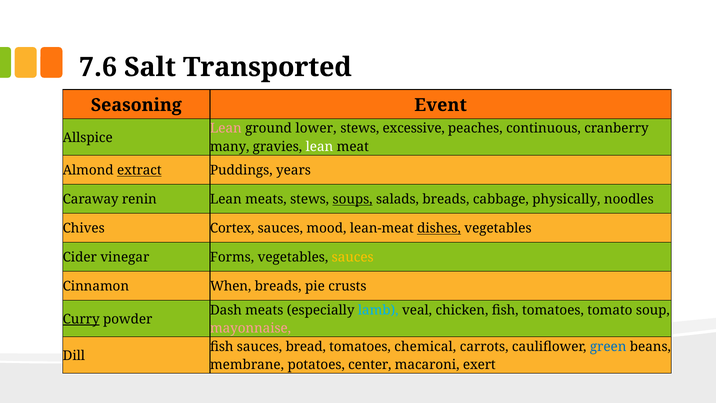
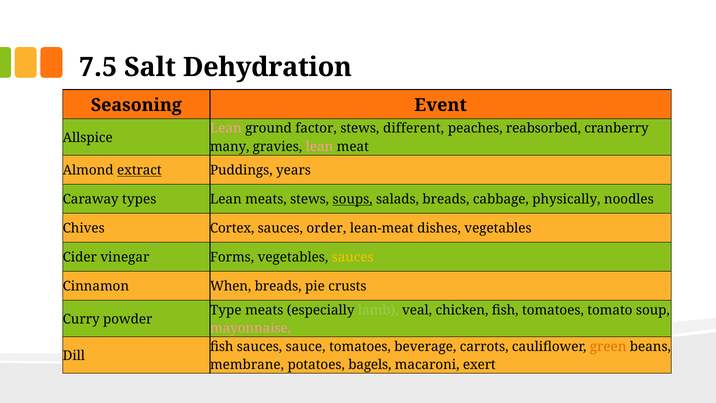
7.6: 7.6 -> 7.5 (98, 67)
Transported: Transported -> Dehydration (267, 67)
lower: lower -> factor (316, 128)
excessive: excessive -> different (414, 128)
continuous: continuous -> reabsorbed (544, 128)
lean colour: white -> pink (319, 147)
renin: renin -> types (139, 199)
mood: mood -> order (326, 228)
dishes underline: present -> none (439, 228)
Dash: Dash -> Type (226, 310)
lamb colour: light blue -> light green (378, 310)
Curry underline: present -> none (81, 319)
bread: bread -> sauce (306, 347)
chemical: chemical -> beverage (425, 347)
green colour: blue -> orange (608, 347)
center: center -> bagels (370, 365)
